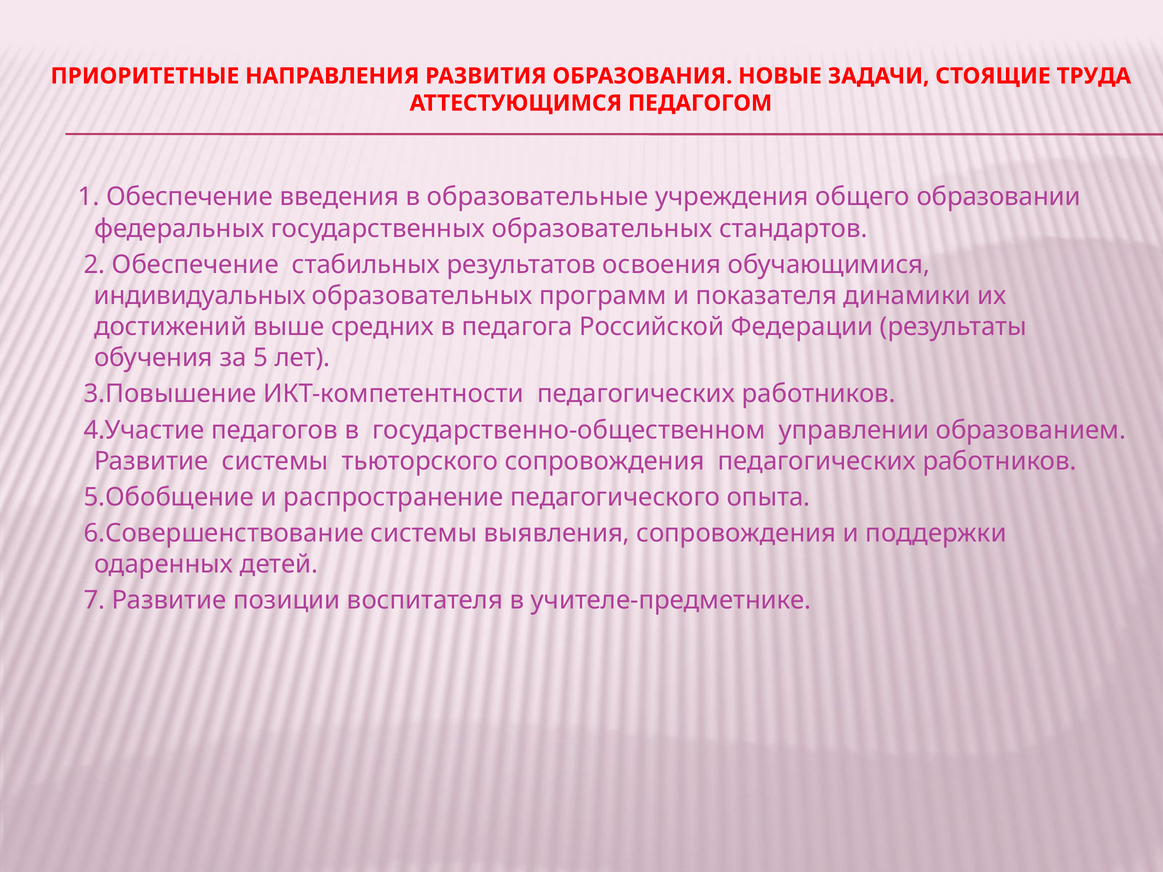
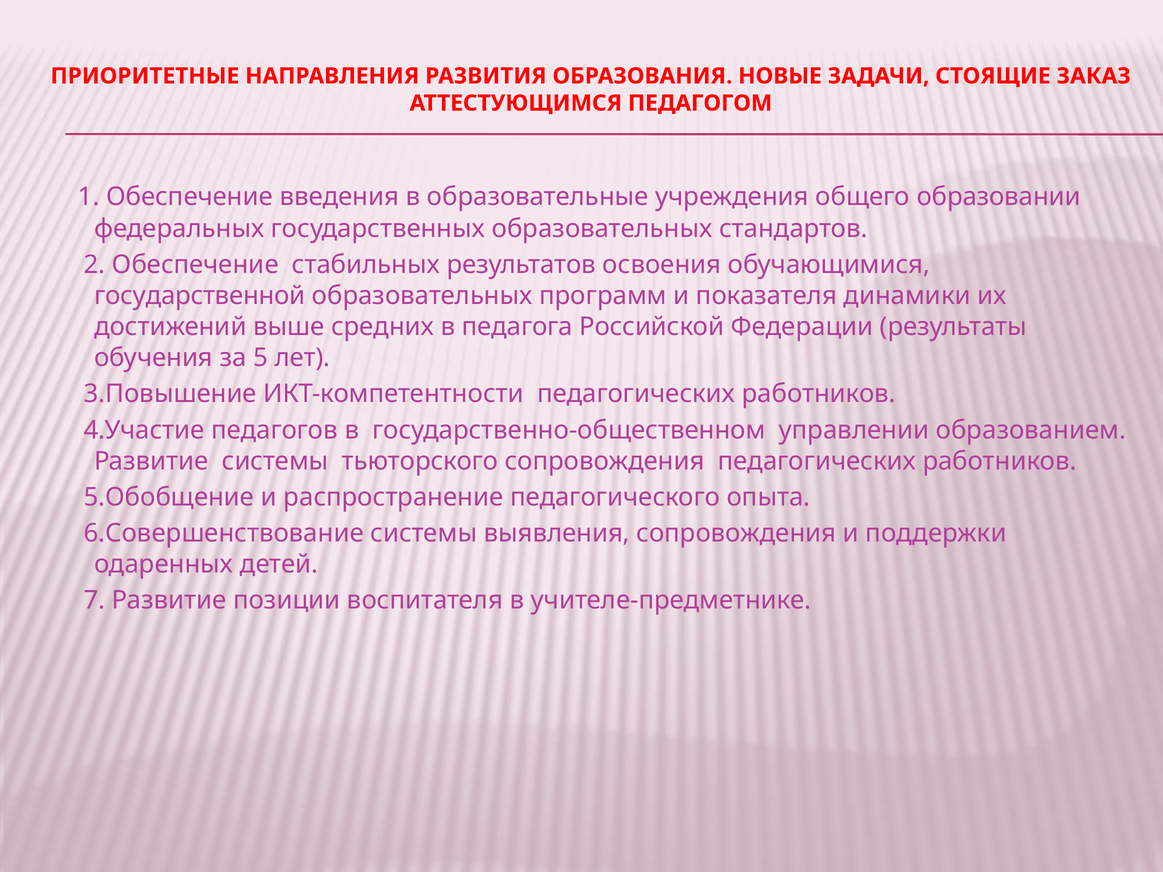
ТРУДА: ТРУДА -> ЗАКАЗ (1094, 76)
индивидуальных: индивидуальных -> государственной (200, 296)
